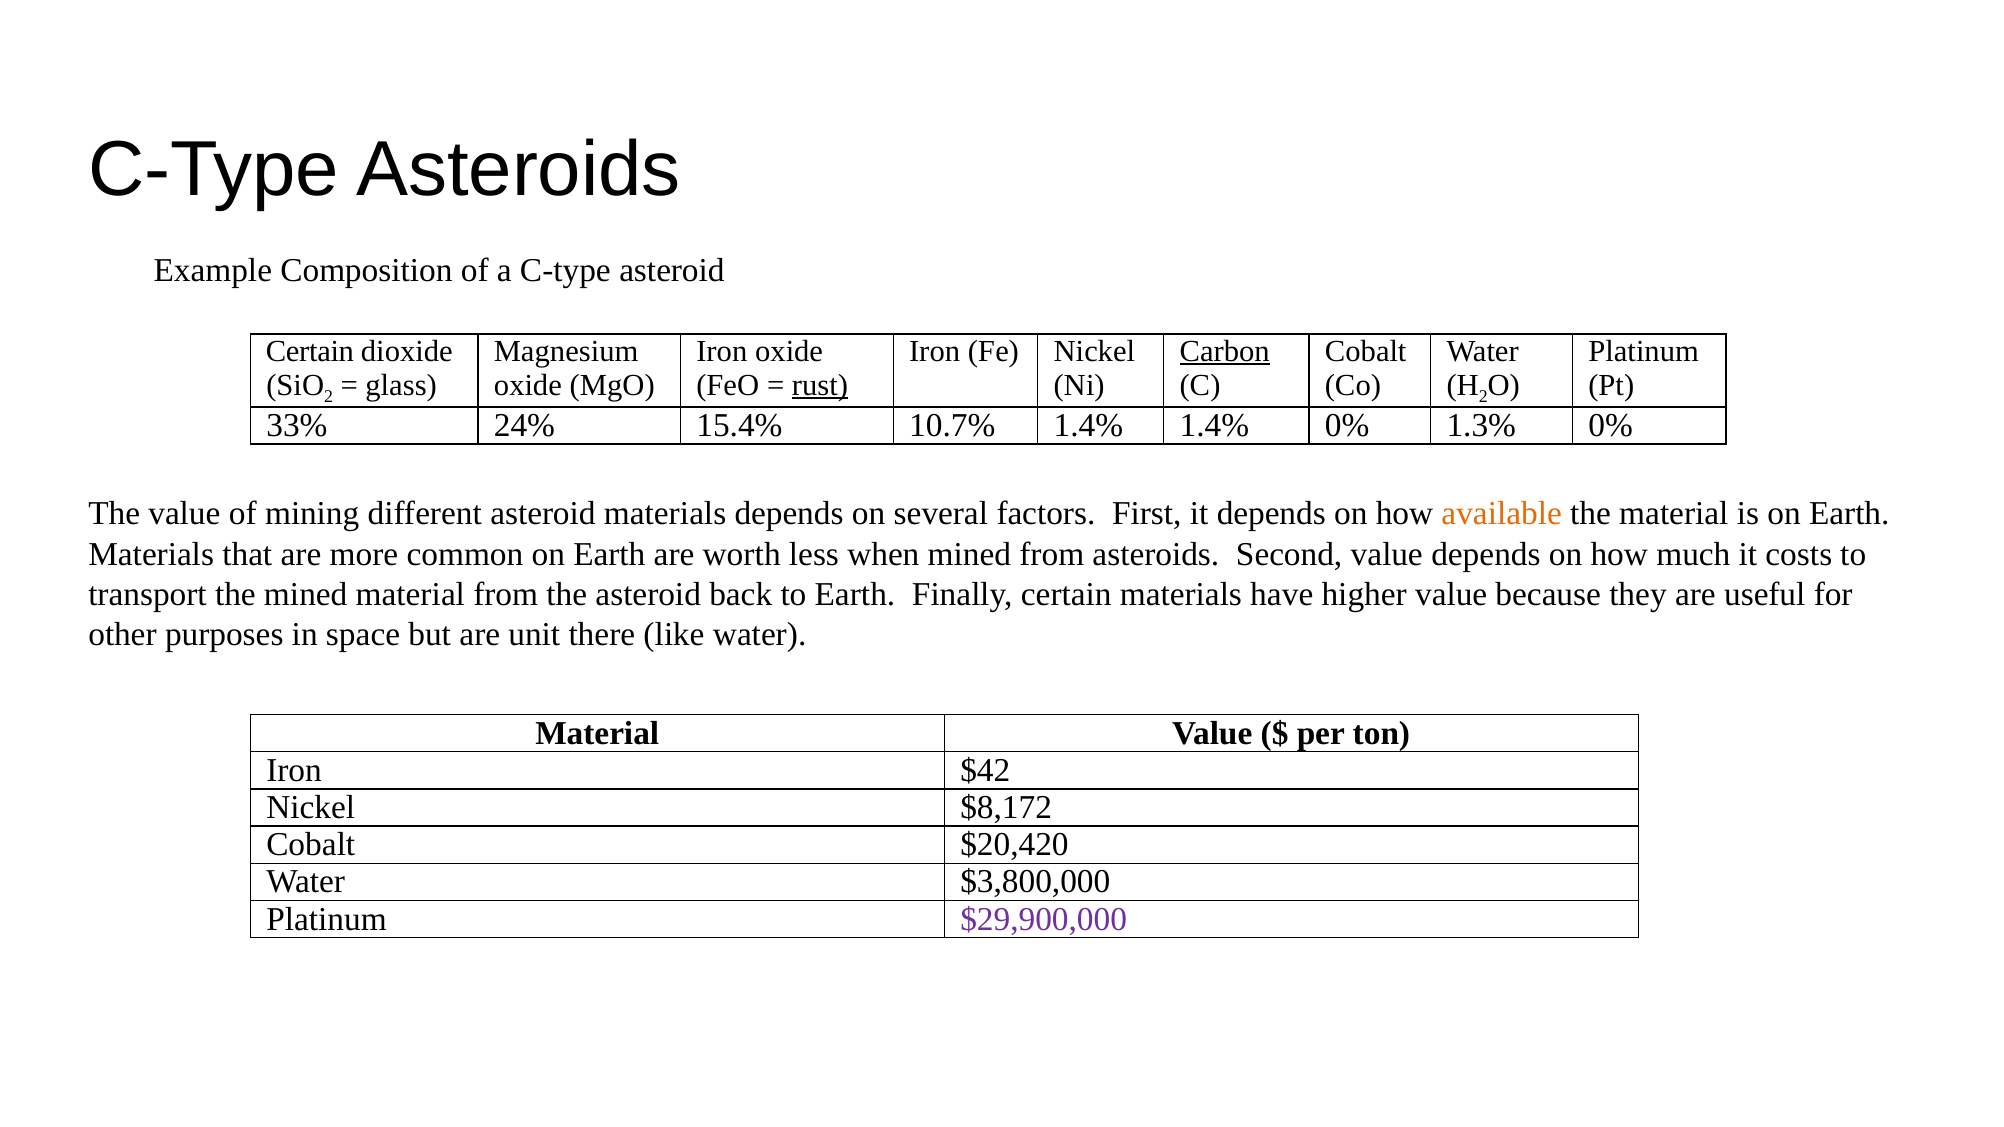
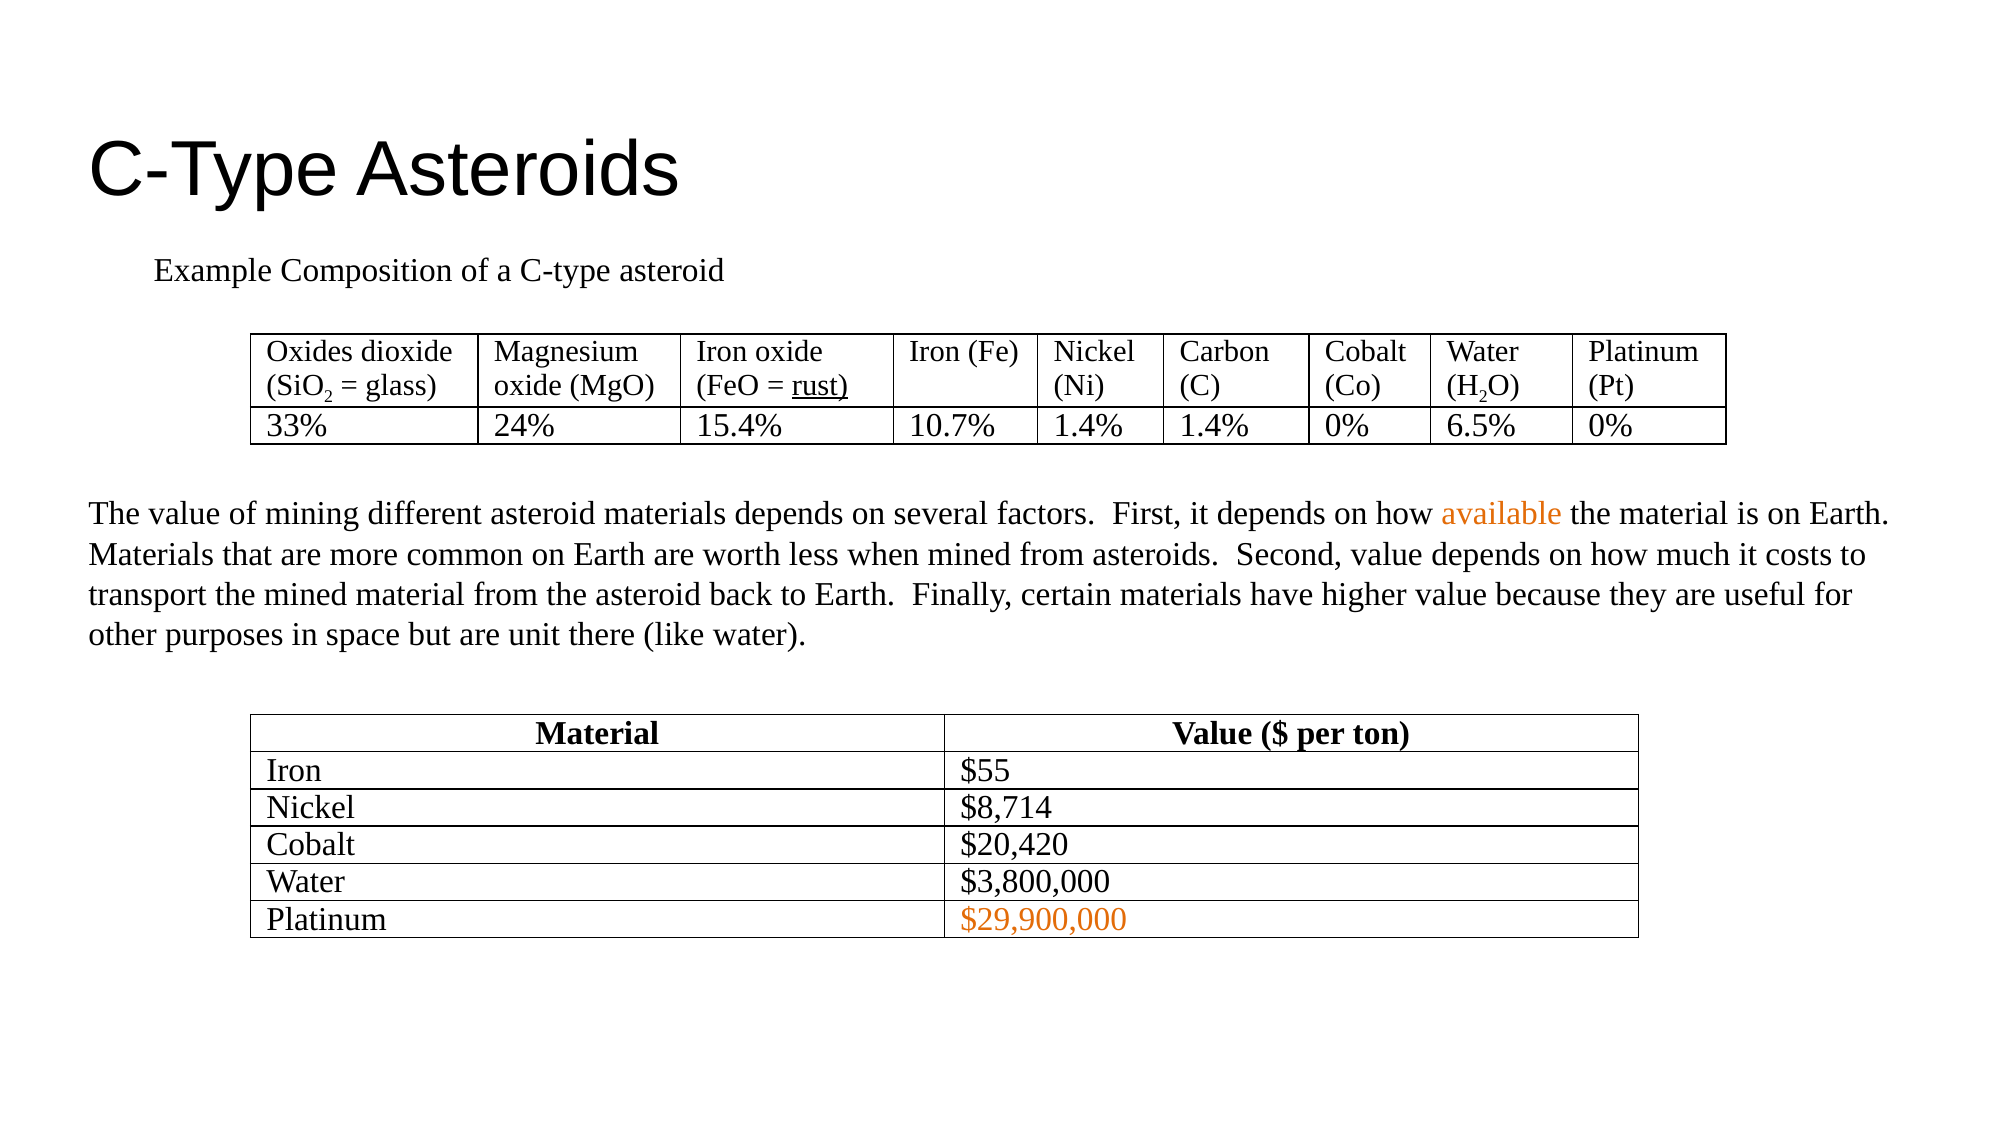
Certain: Certain -> Oxides (310, 351)
Carbon underline: present -> none (1225, 351)
1.3%: 1.3% -> 6.5% (1481, 426)
$42: $42 -> $55 (985, 771)
$8,172: $8,172 -> $8,714 (1006, 808)
$29,900,000 colour: purple -> orange (1044, 919)
